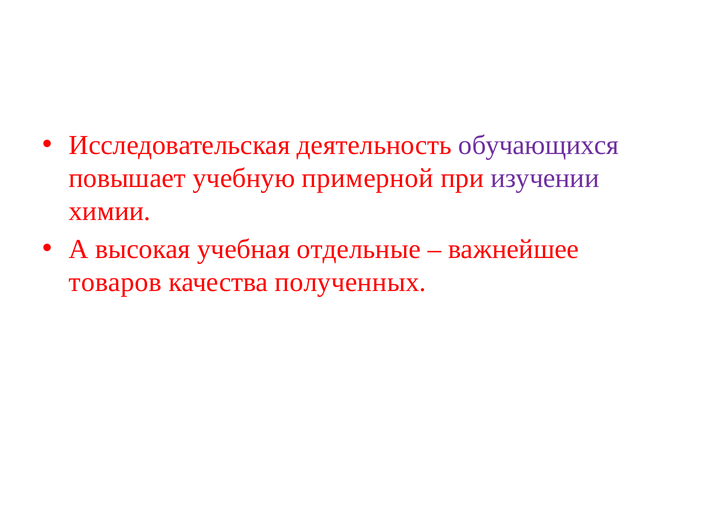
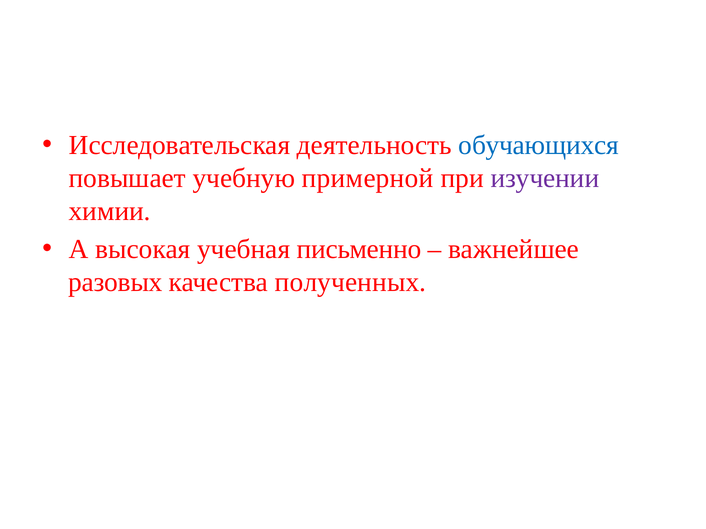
обучающихся colour: purple -> blue (539, 145)
отдельные: отдельные -> письменно (359, 250)
товаров: товаров -> разовых (115, 282)
